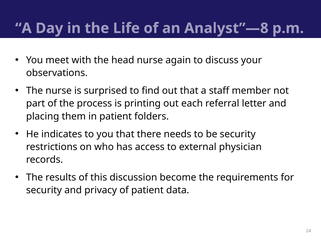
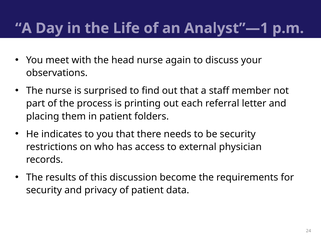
Analyst”—8: Analyst”—8 -> Analyst”—1 (226, 28)
